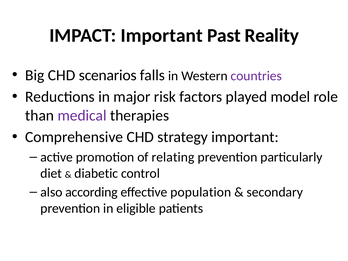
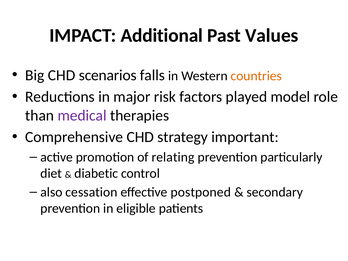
IMPACT Important: Important -> Additional (162, 35)
Reality: Reality -> Values (272, 35)
countries colour: purple -> orange (256, 76)
according: according -> cessation (91, 192)
population: population -> postponed (201, 192)
